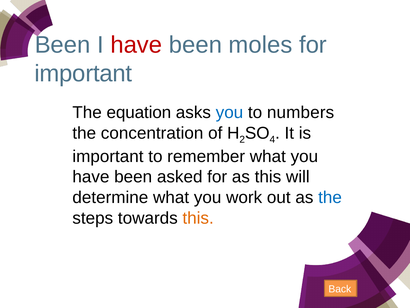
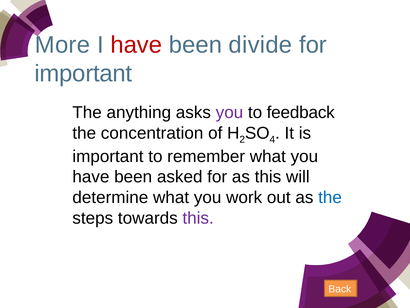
Been: Been -> More (63, 45)
moles: moles -> divide (260, 45)
equation: equation -> anything (139, 112)
you colour: blue -> purple (229, 112)
numbers: numbers -> feedback (301, 112)
this colour: orange -> purple (198, 218)
